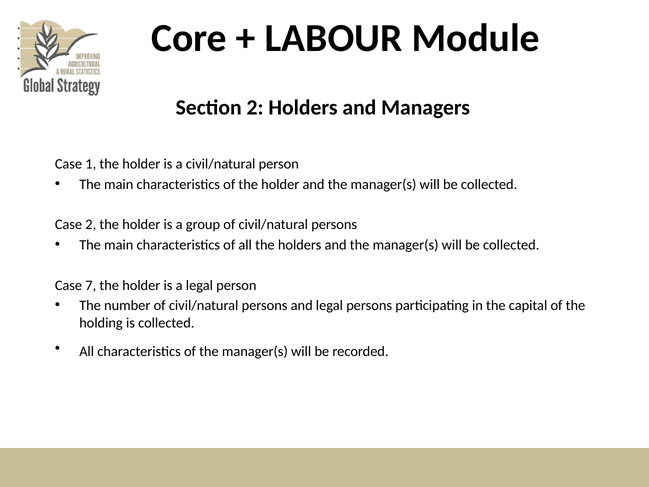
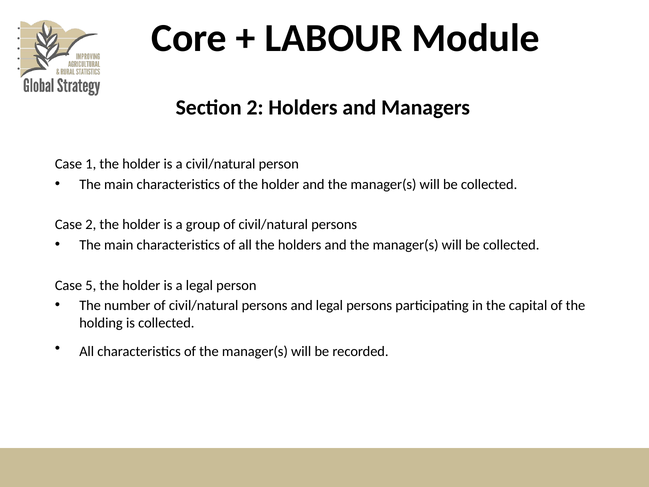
7: 7 -> 5 (91, 285)
